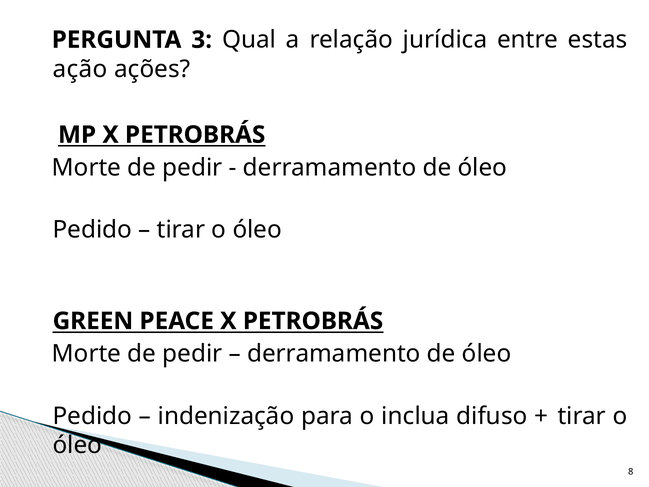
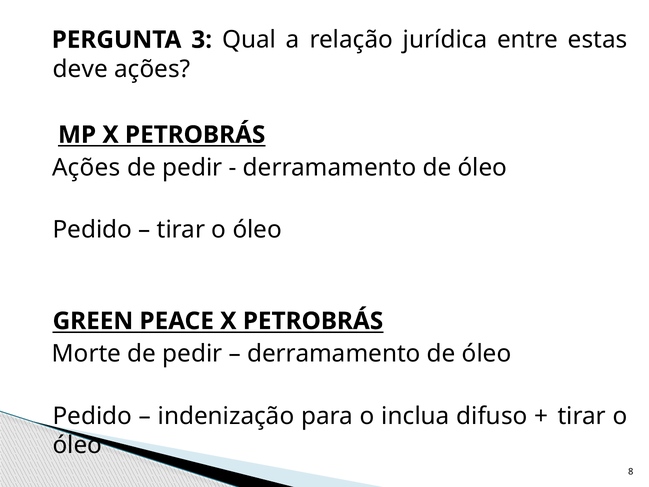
ação: ação -> deve (80, 69)
Morte: Morte -> Ações (86, 168)
